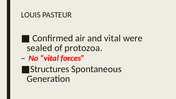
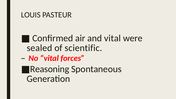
protozoa: protozoa -> scientific (83, 48)
Structures: Structures -> Reasoning (50, 69)
